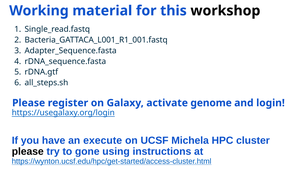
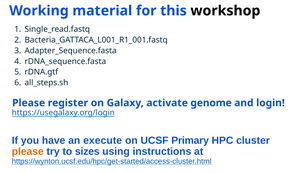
Michela: Michela -> Primary (190, 141)
please colour: black -> orange (28, 152)
gone: gone -> sizes (87, 152)
